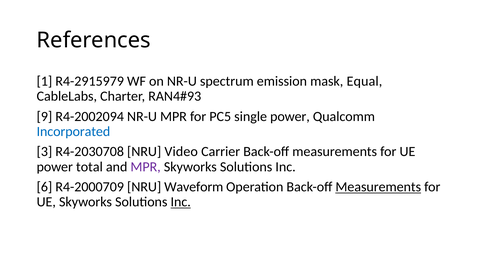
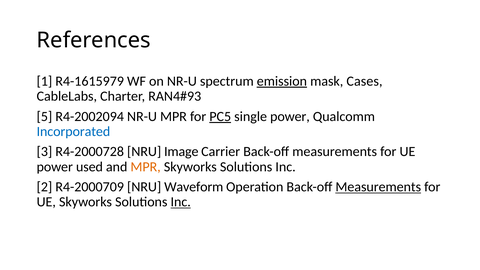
R4-2915979: R4-2915979 -> R4-1615979 (90, 81)
emission underline: none -> present (282, 81)
Equal: Equal -> Cases (364, 81)
9: 9 -> 5 (44, 116)
PC5 underline: none -> present (220, 116)
R4-2030708: R4-2030708 -> R4-2000728 (90, 152)
Video: Video -> Image (181, 152)
total: total -> used (89, 167)
MPR colour: purple -> orange (146, 167)
6: 6 -> 2 (44, 187)
